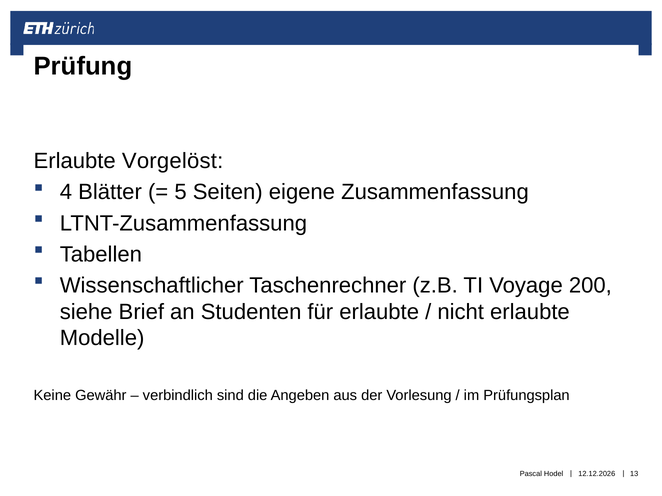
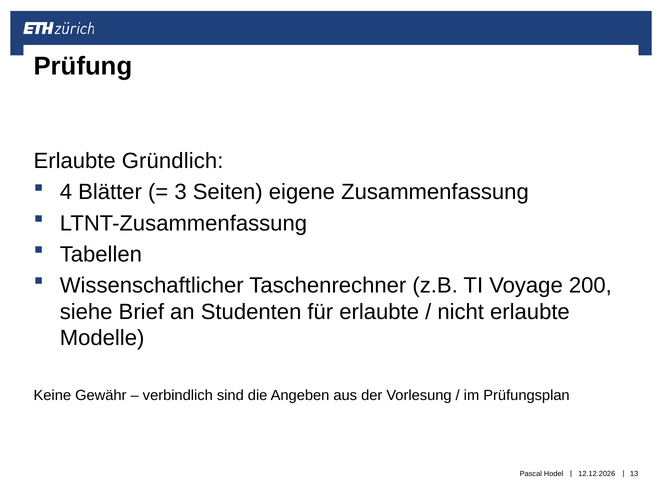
Vorgelöst: Vorgelöst -> Gründlich (173, 161)
5: 5 -> 3 (181, 192)
